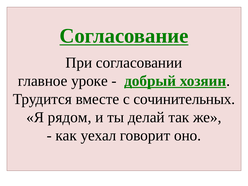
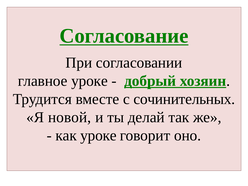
рядом: рядом -> новой (70, 117)
как уехал: уехал -> уроке (98, 135)
